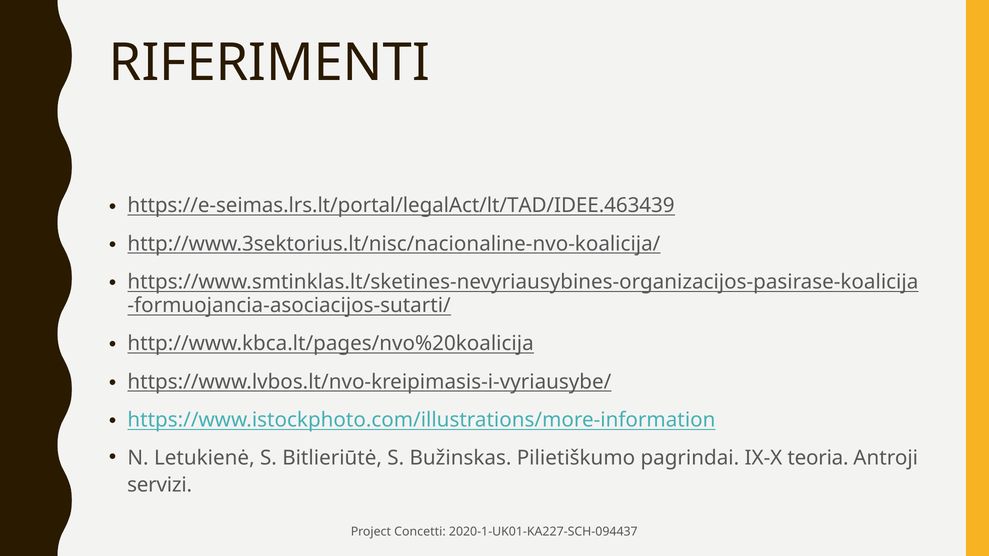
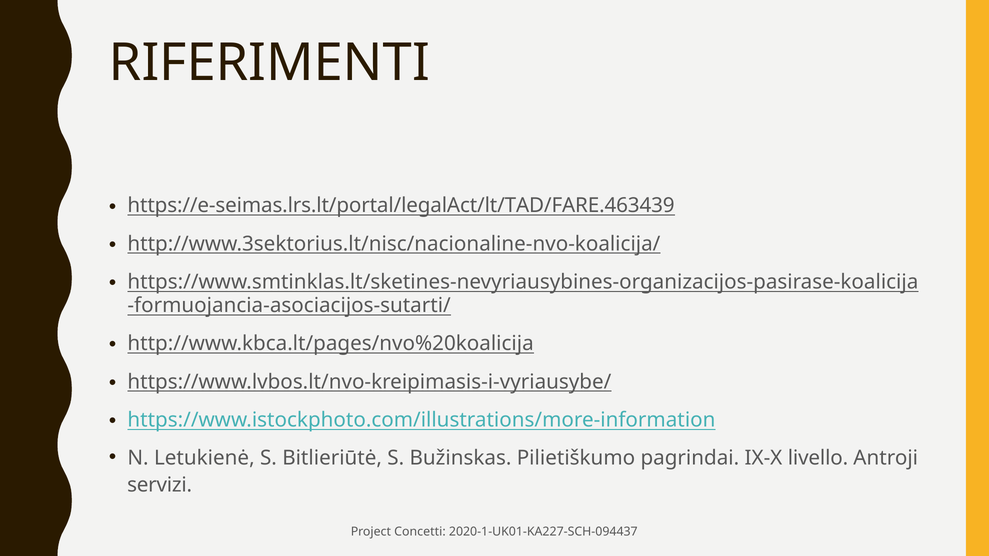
https://e-seimas.lrs.lt/portal/legalAct/lt/TAD/IDEE.463439: https://e-seimas.lrs.lt/portal/legalAct/lt/TAD/IDEE.463439 -> https://e-seimas.lrs.lt/portal/legalAct/lt/TAD/FARE.463439 (401, 206)
teoria: teoria -> livello (818, 458)
